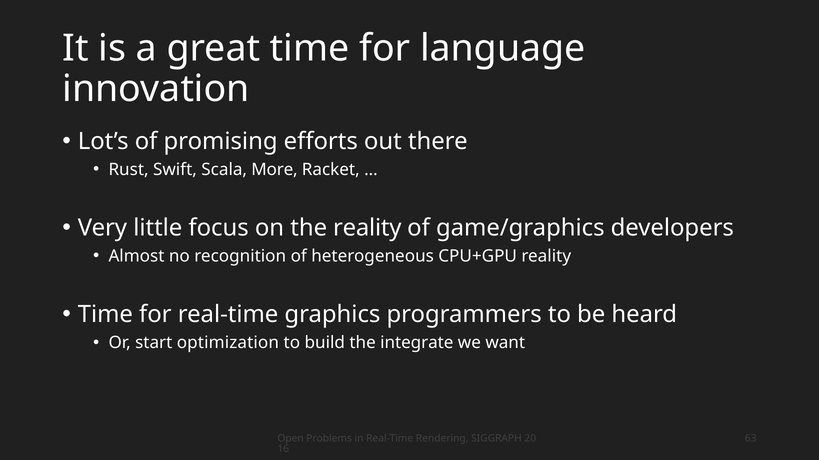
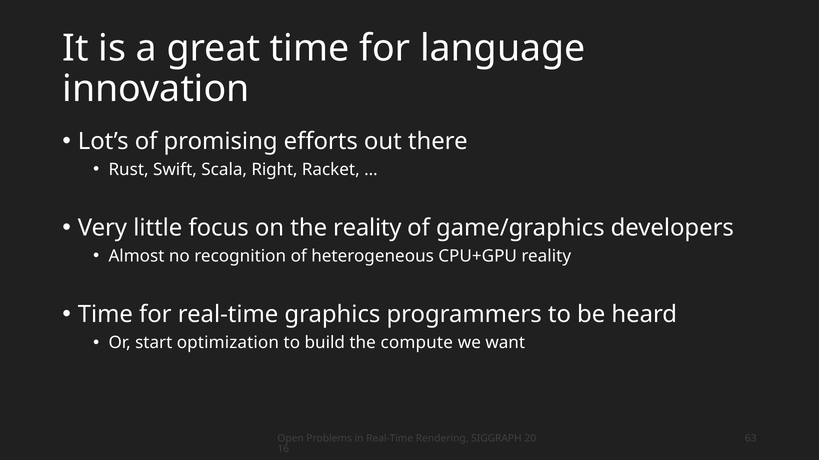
More: More -> Right (274, 170)
integrate: integrate -> compute (417, 343)
